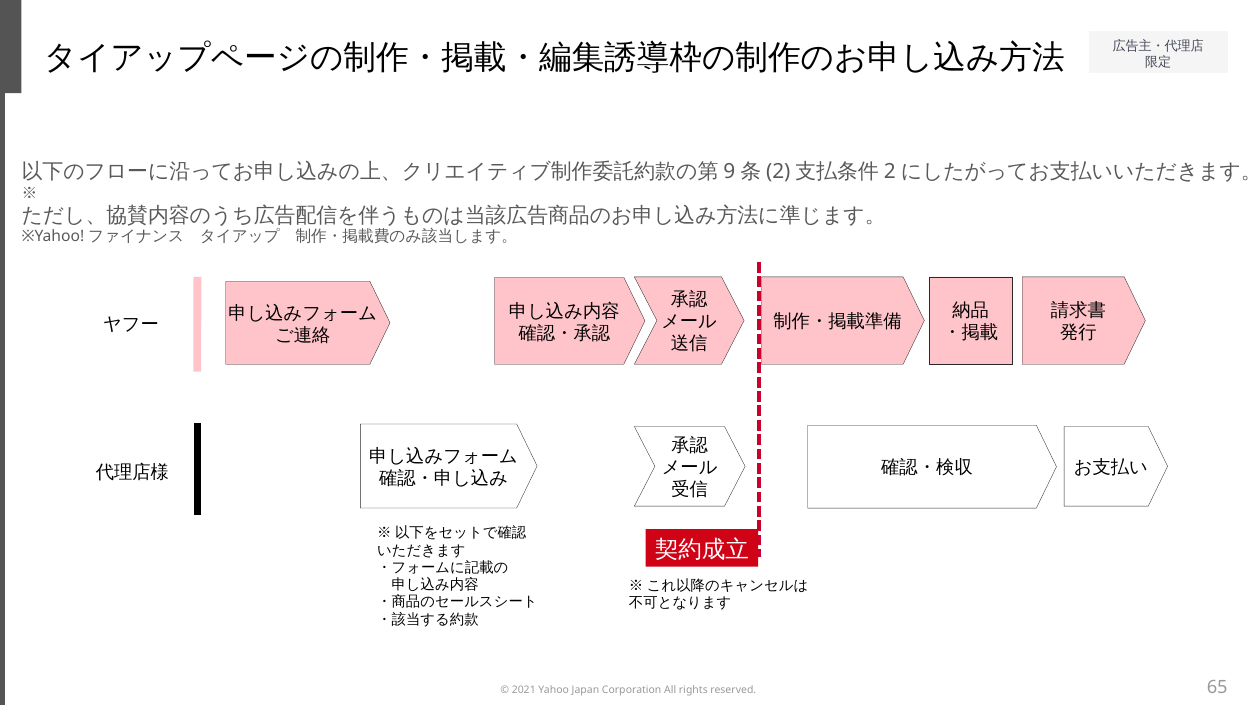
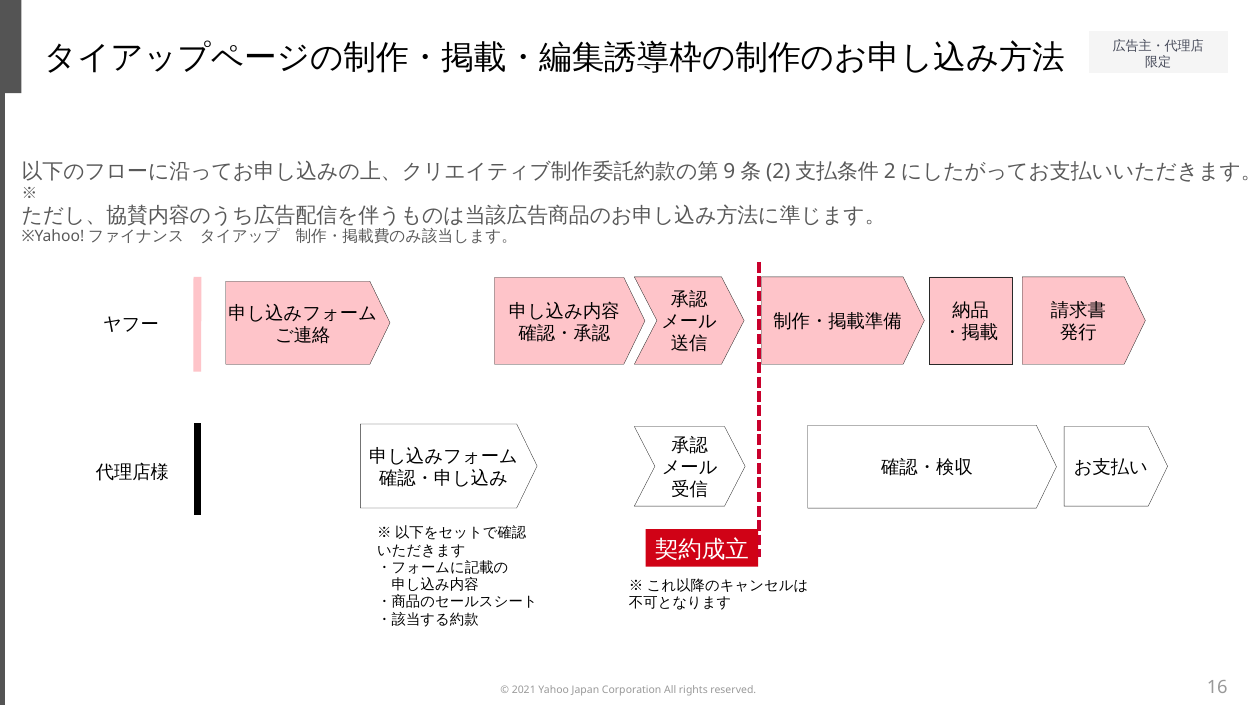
65: 65 -> 16 (1217, 688)
